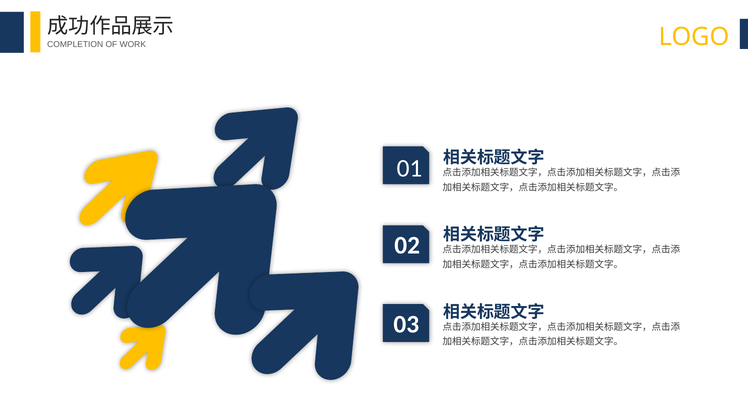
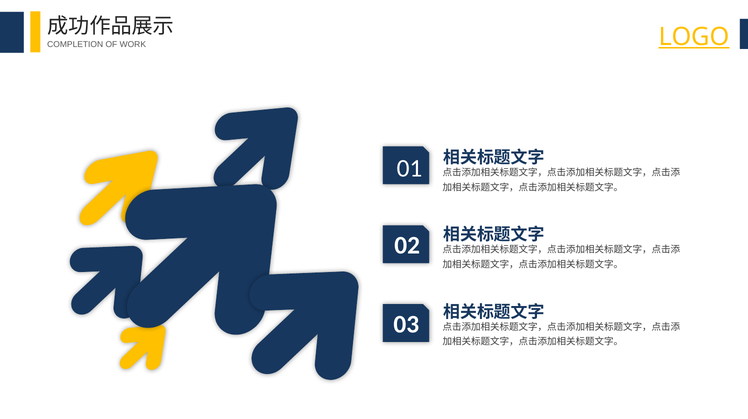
LOGO underline: none -> present (694, 37)
